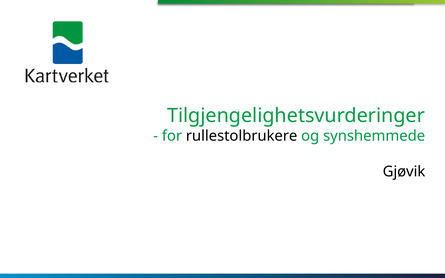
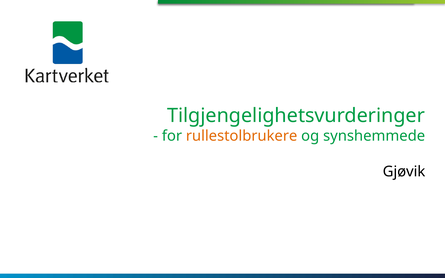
rullestolbrukere colour: black -> orange (242, 136)
